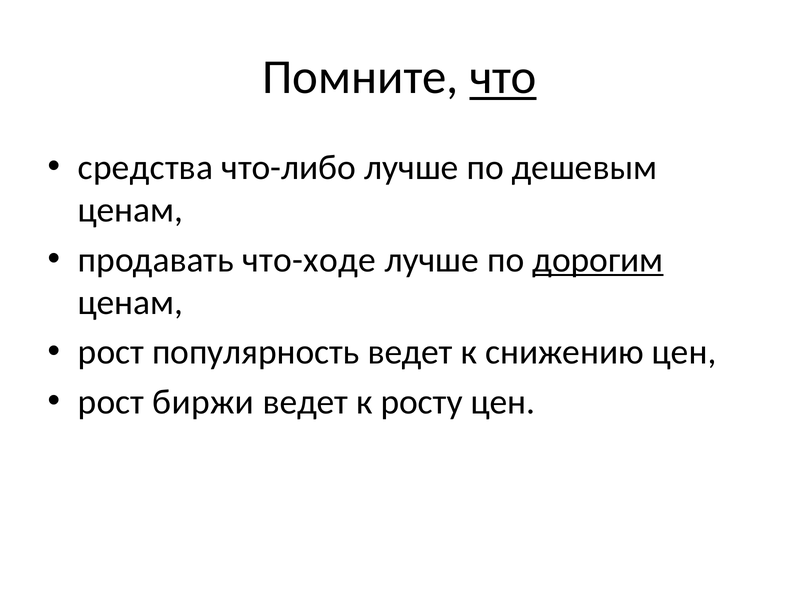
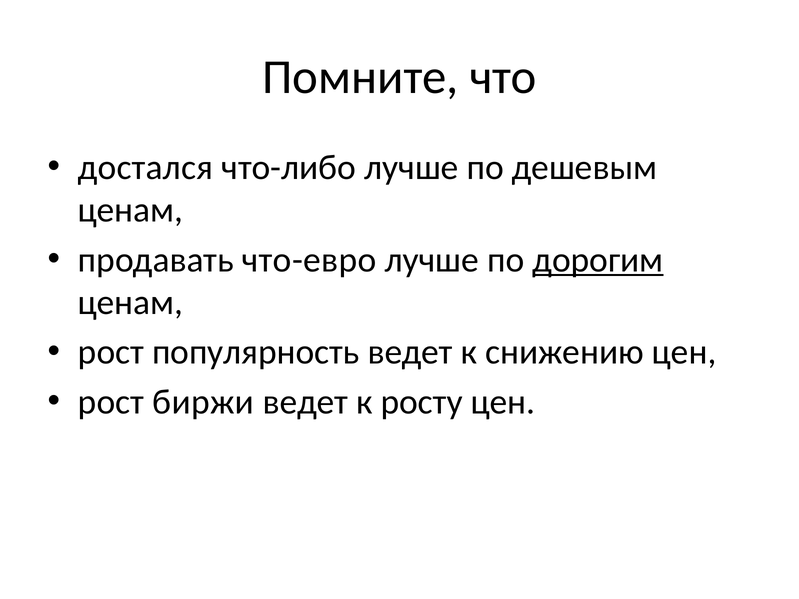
что underline: present -> none (503, 77)
средства: средства -> достался (146, 168)
что-ходе: что-ходе -> что-евро (309, 260)
